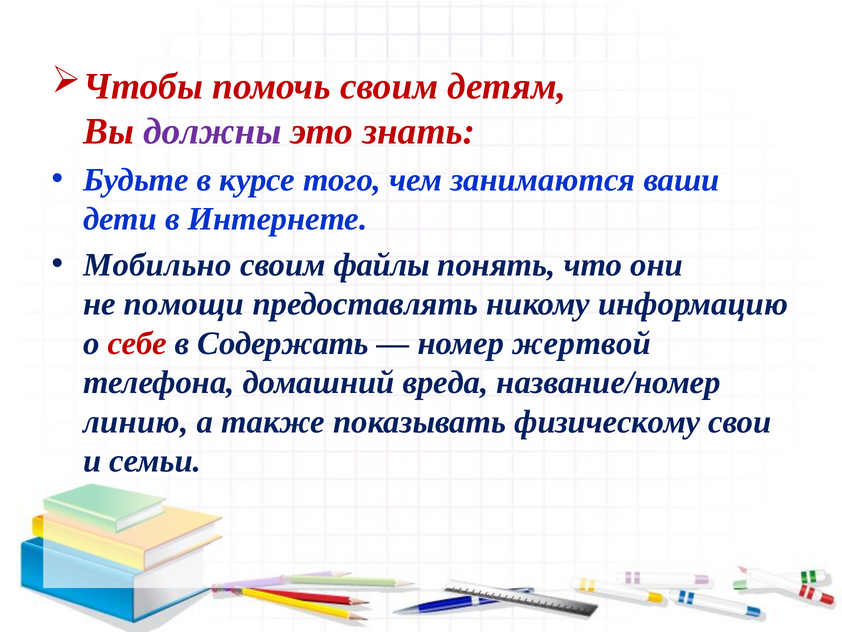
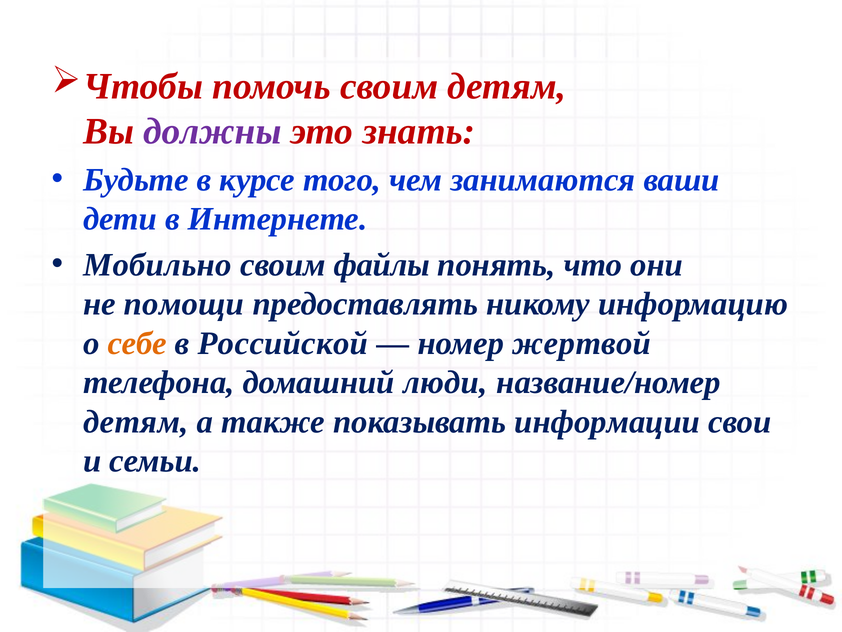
себе colour: red -> orange (137, 343)
Содержать: Содержать -> Российской (283, 343)
вреда: вреда -> люди (445, 382)
линию: линию -> детям (136, 422)
физическому: физическому -> информации (607, 422)
